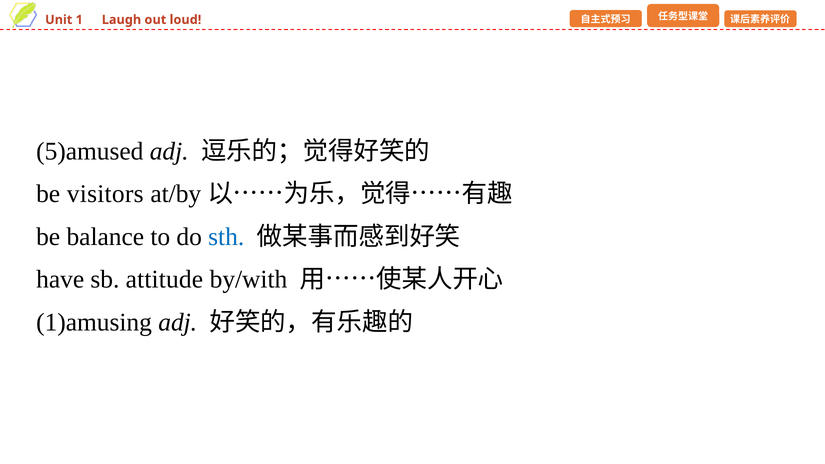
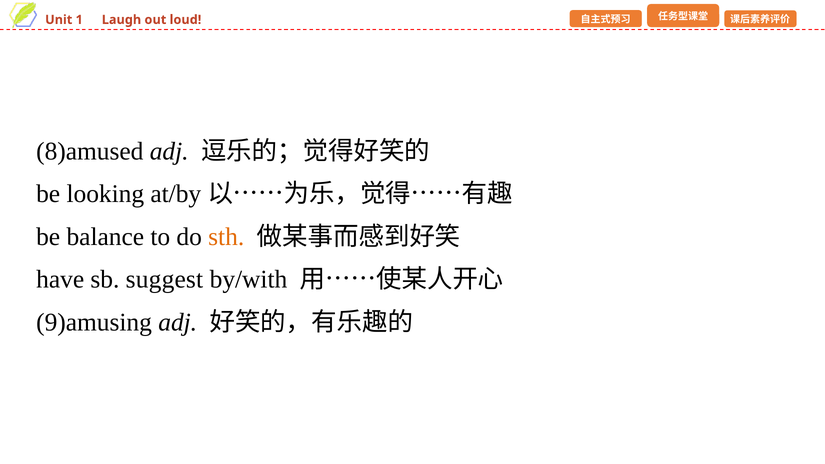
5)amused: 5)amused -> 8)amused (90, 151)
visitors: visitors -> looking (105, 194)
sth colour: blue -> orange (226, 237)
attitude: attitude -> suggest (164, 279)
1)amusing: 1)amusing -> 9)amusing (94, 322)
